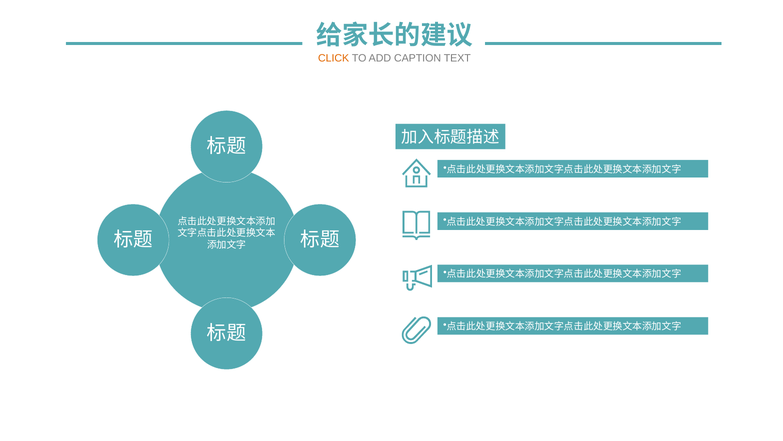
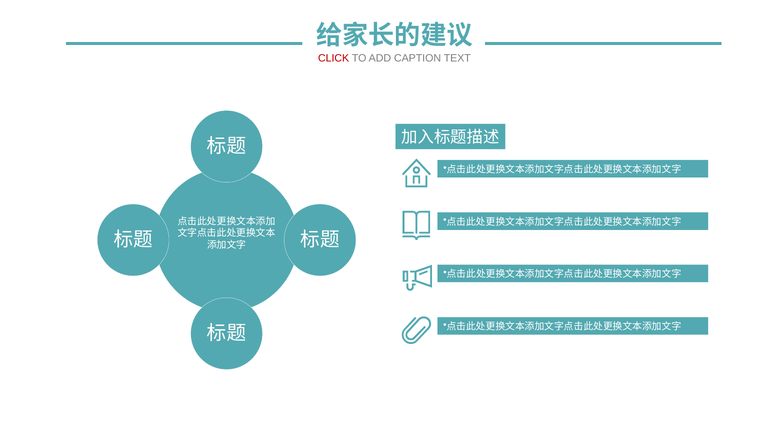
CLICK colour: orange -> red (334, 58)
